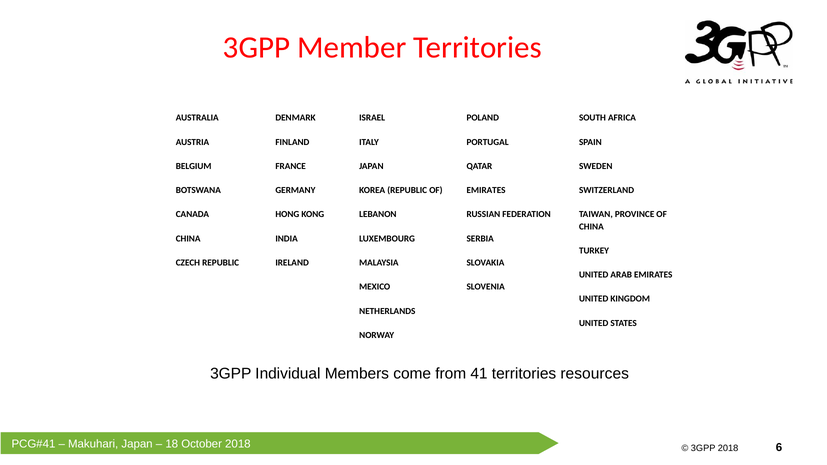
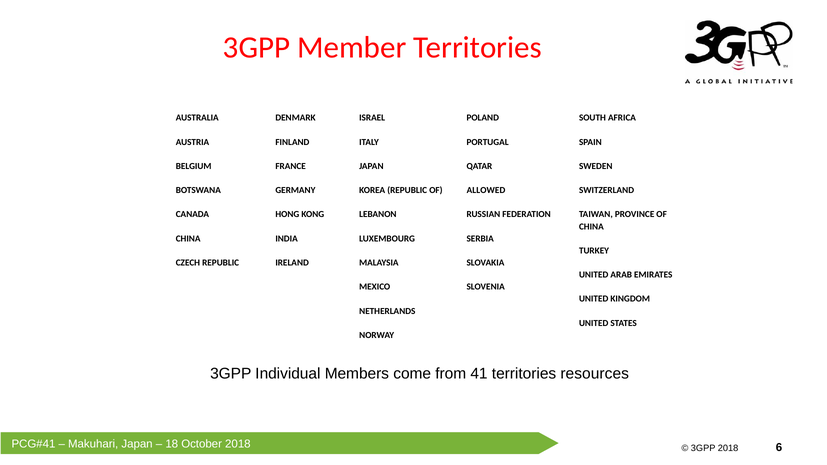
EMIRATES: EMIRATES -> ALLOWED (486, 190)
